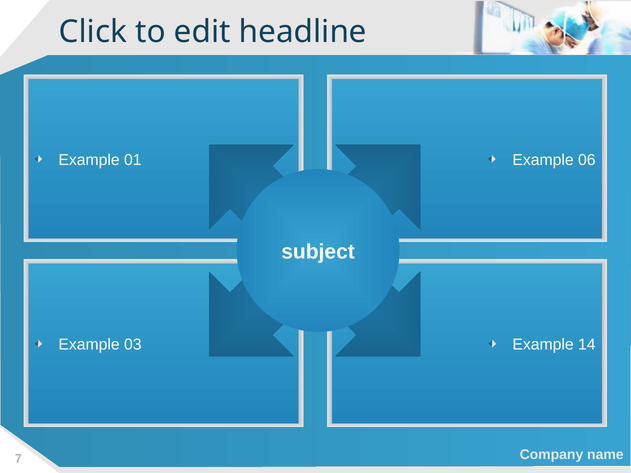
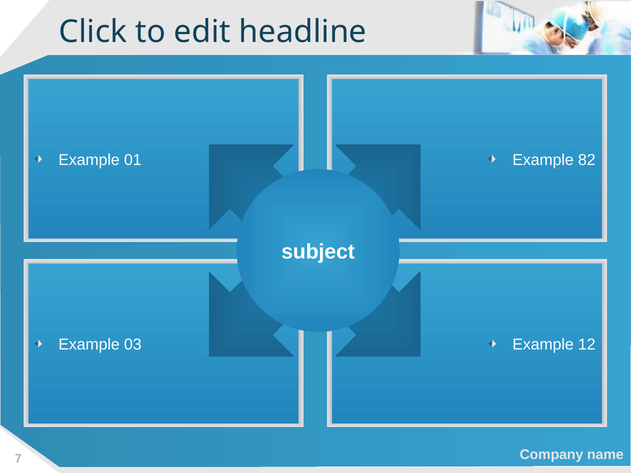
06: 06 -> 82 (587, 160)
14: 14 -> 12 (587, 345)
